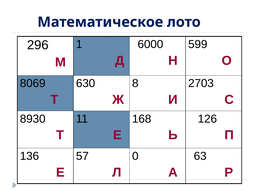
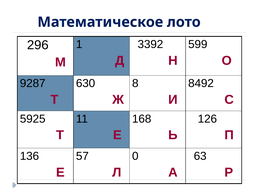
6000: 6000 -> 3392 (150, 44)
8069: 8069 -> 9287 (33, 83)
2703: 2703 -> 8492 (201, 83)
8930: 8930 -> 5925 (33, 119)
